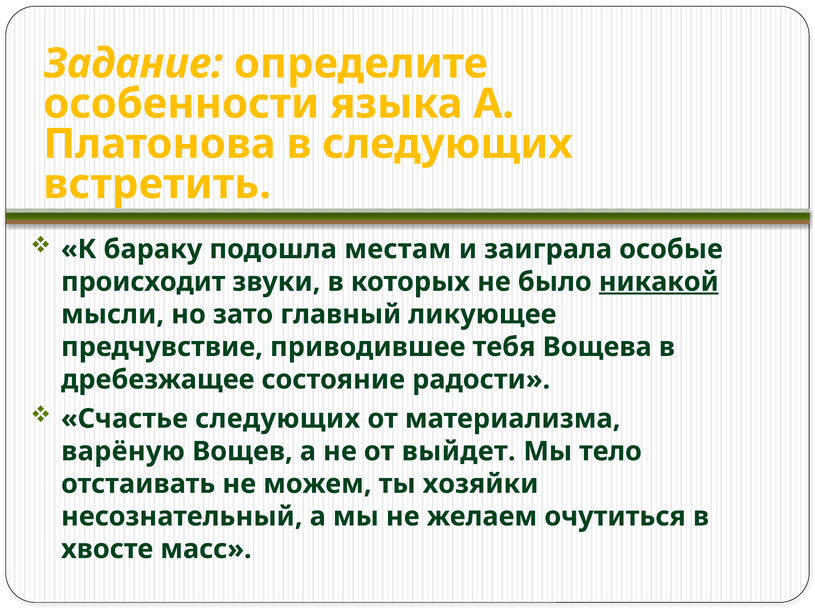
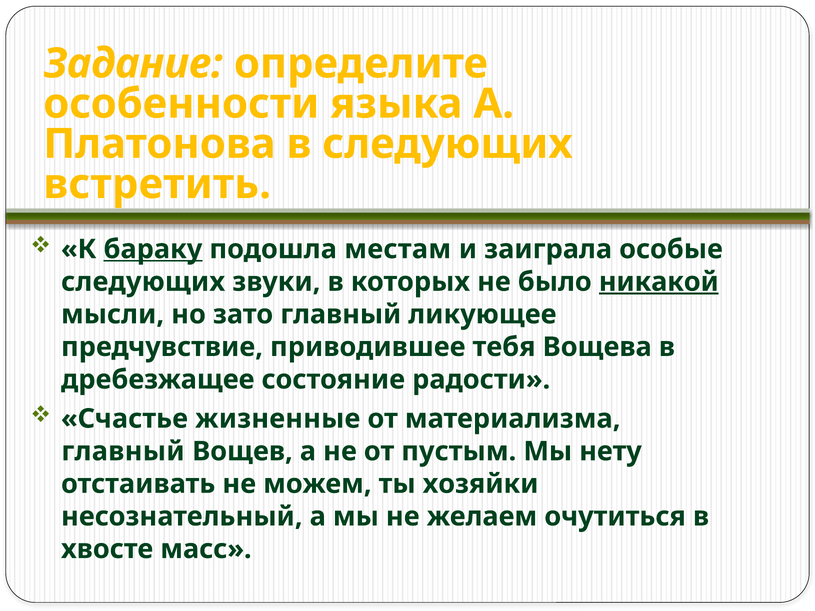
бараку underline: none -> present (153, 249)
происходит: происходит -> следующих (143, 282)
Счастье следующих: следующих -> жизненные (278, 419)
варёную: варёную -> главный (123, 452)
выйдет: выйдет -> пустым (459, 452)
тело: тело -> нету (610, 452)
